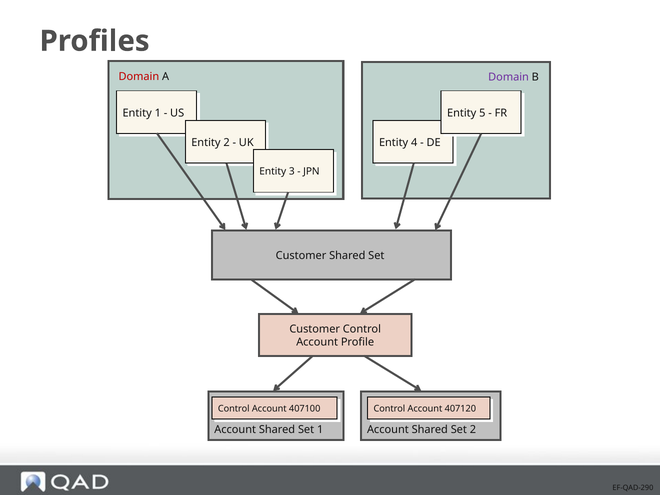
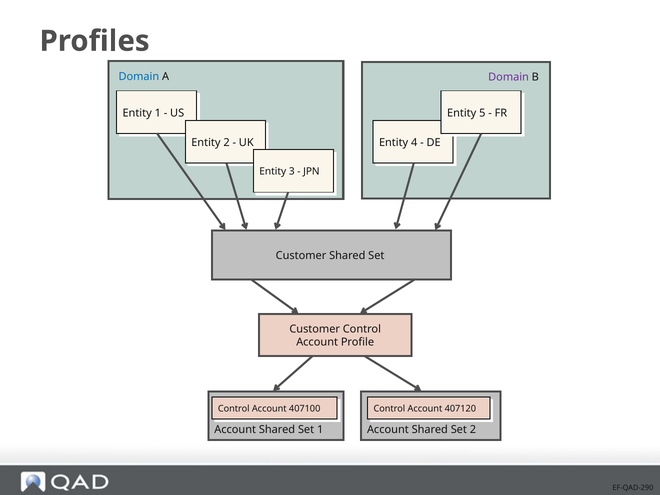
Domain colour: red -> blue (139, 76)
